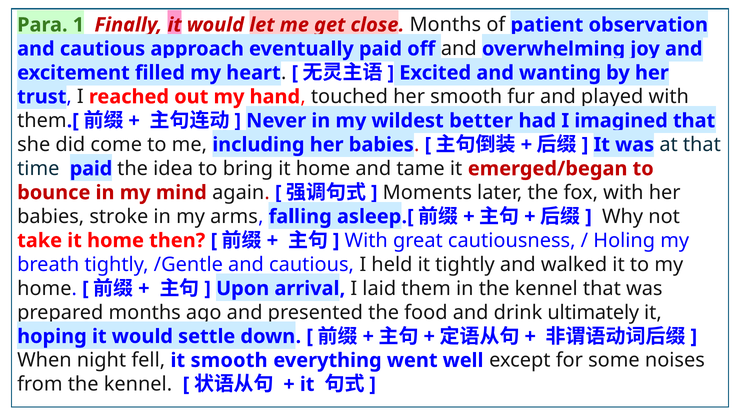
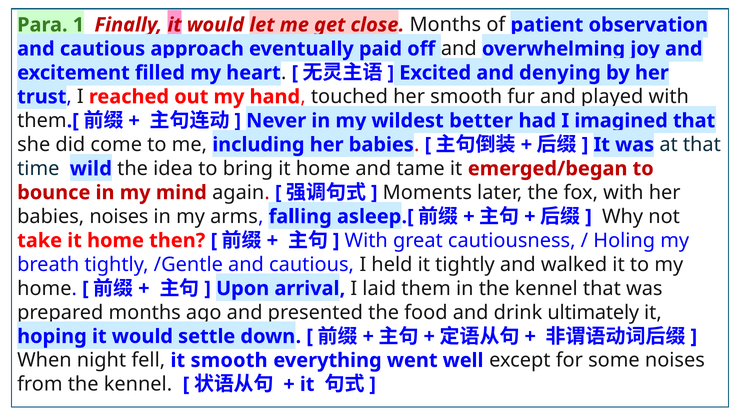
wanting: wanting -> denying (560, 73)
time paid: paid -> wild (91, 168)
babies stroke: stroke -> noises (119, 216)
